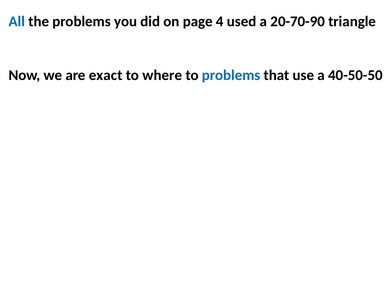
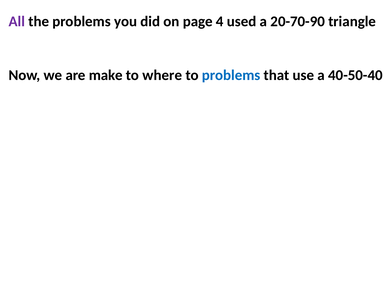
All colour: blue -> purple (17, 21)
exact: exact -> make (106, 75)
40-50-50: 40-50-50 -> 40-50-40 (355, 75)
